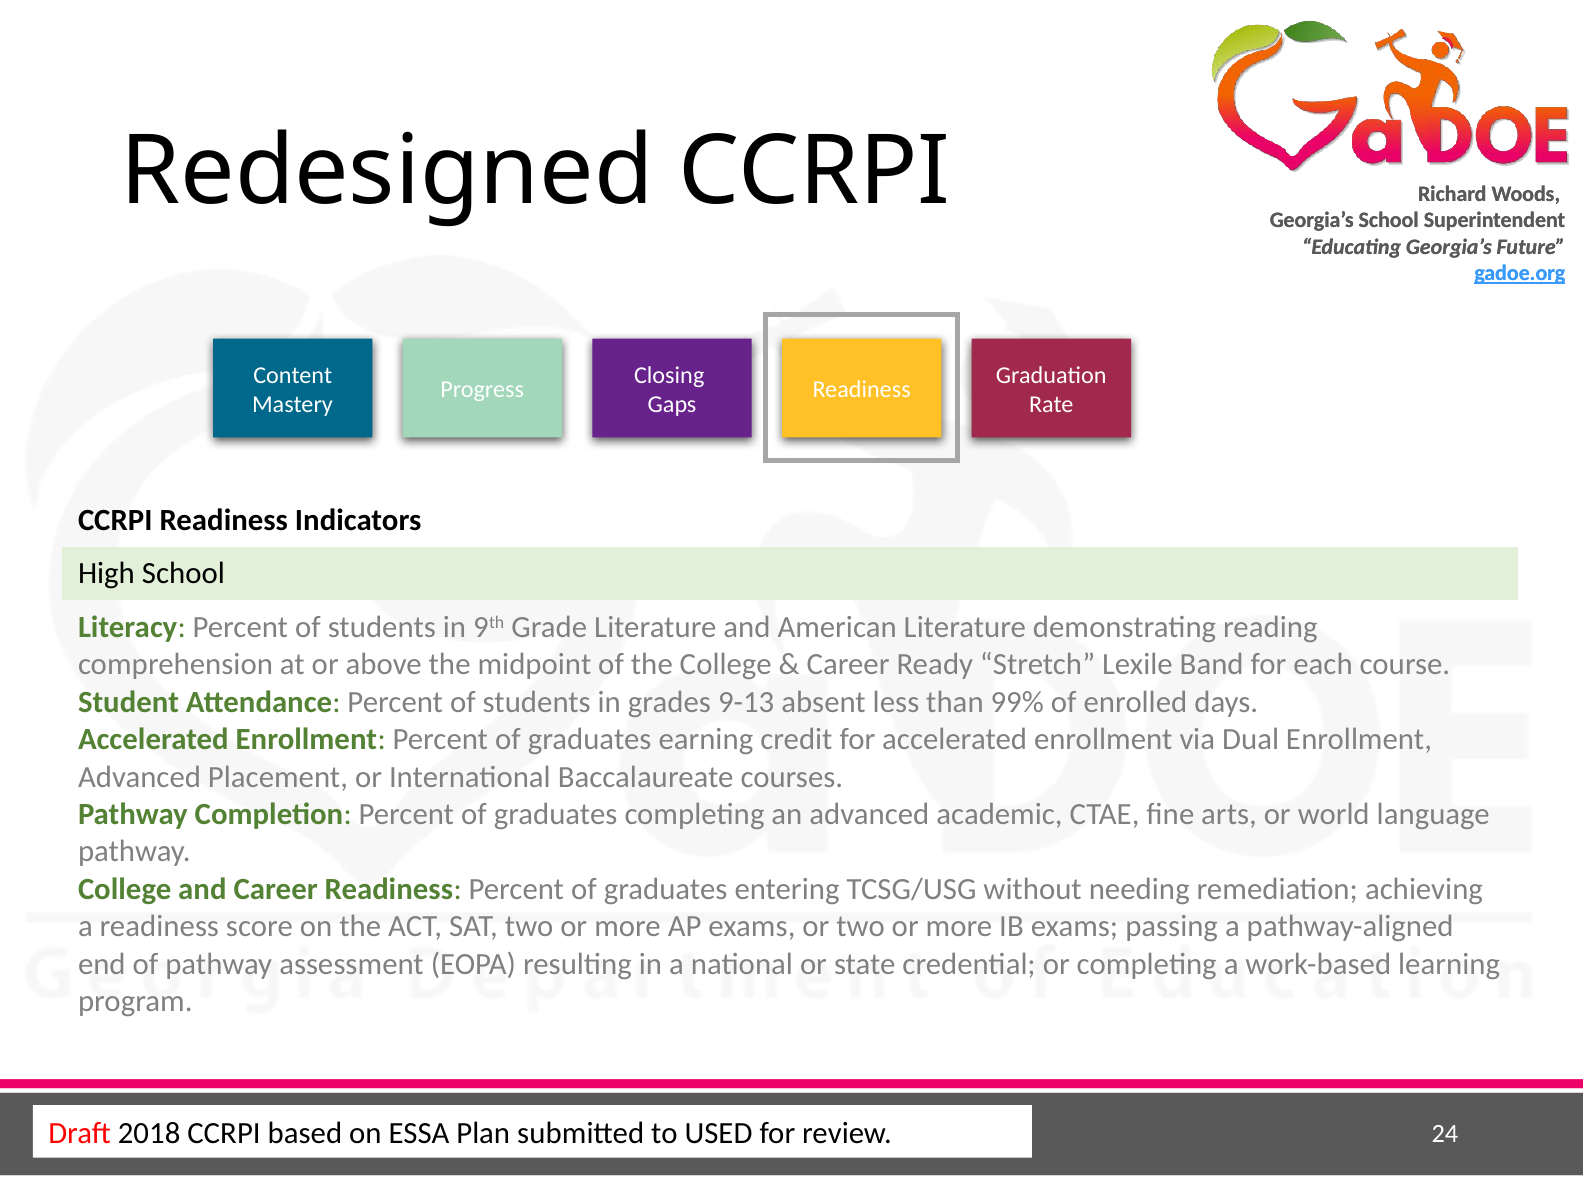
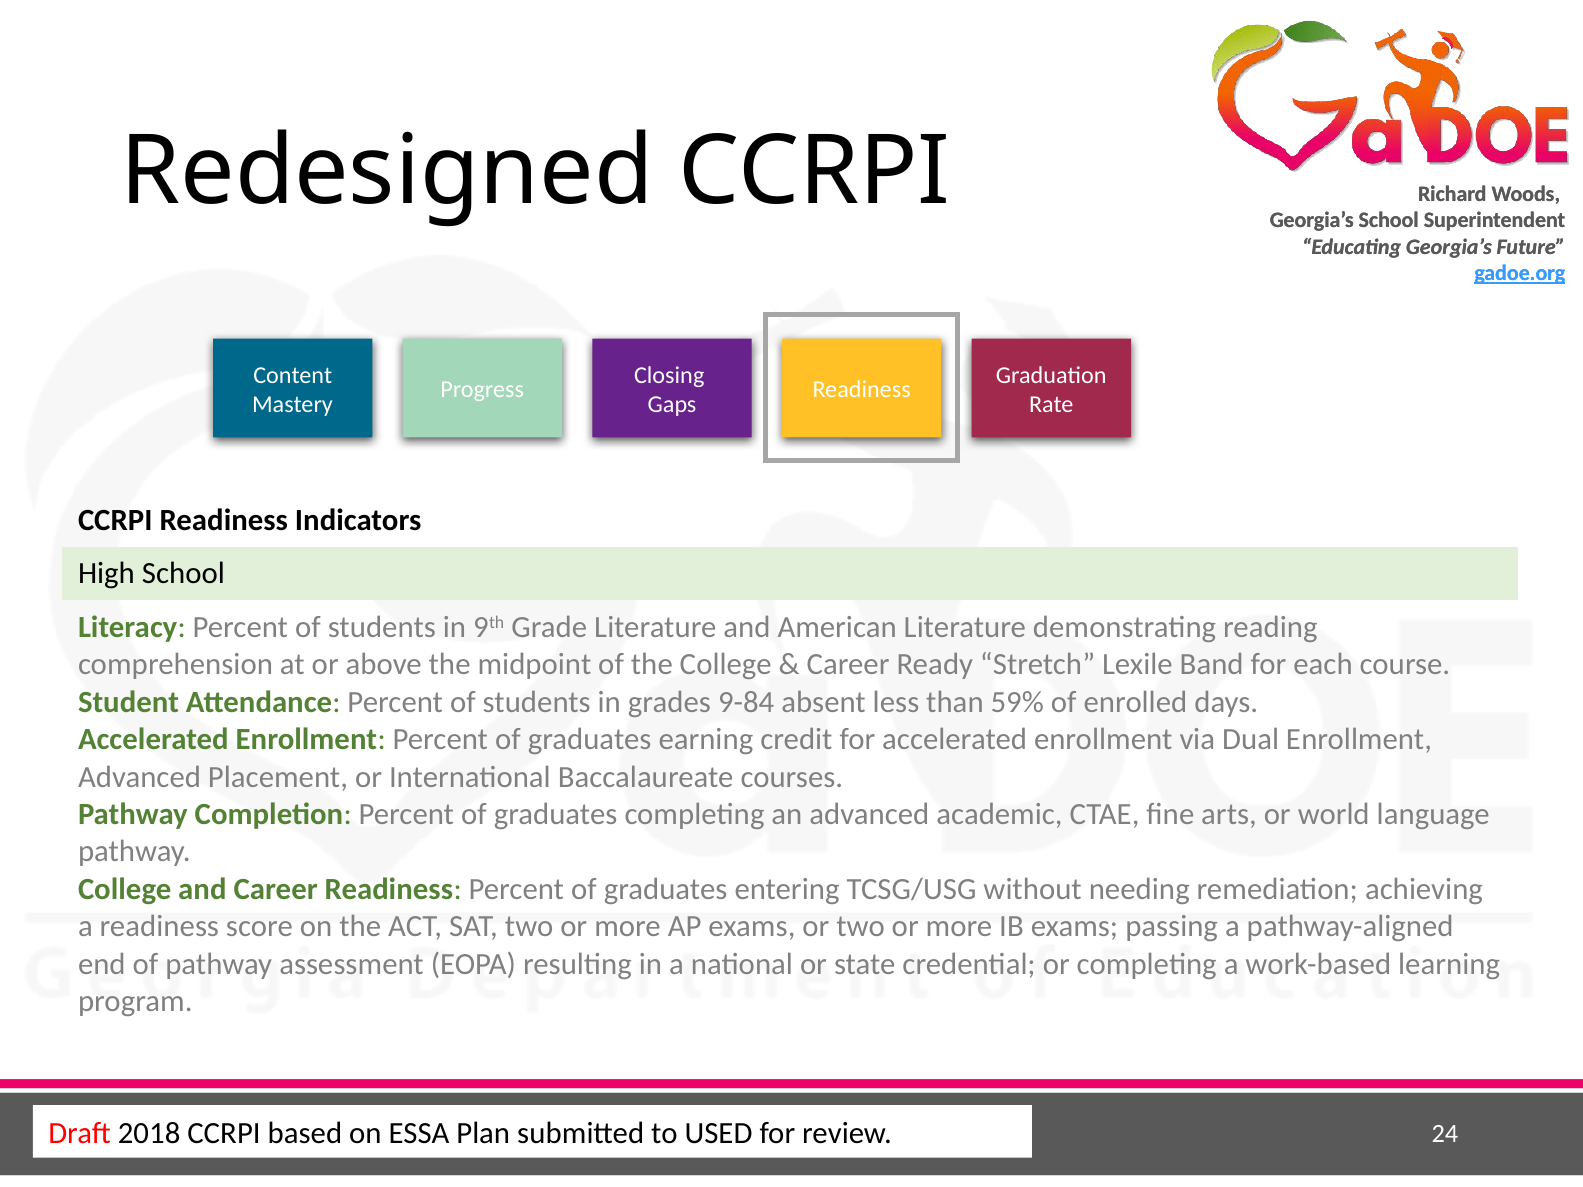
9-13: 9-13 -> 9-84 (746, 702)
99%: 99% -> 59% (1017, 702)
